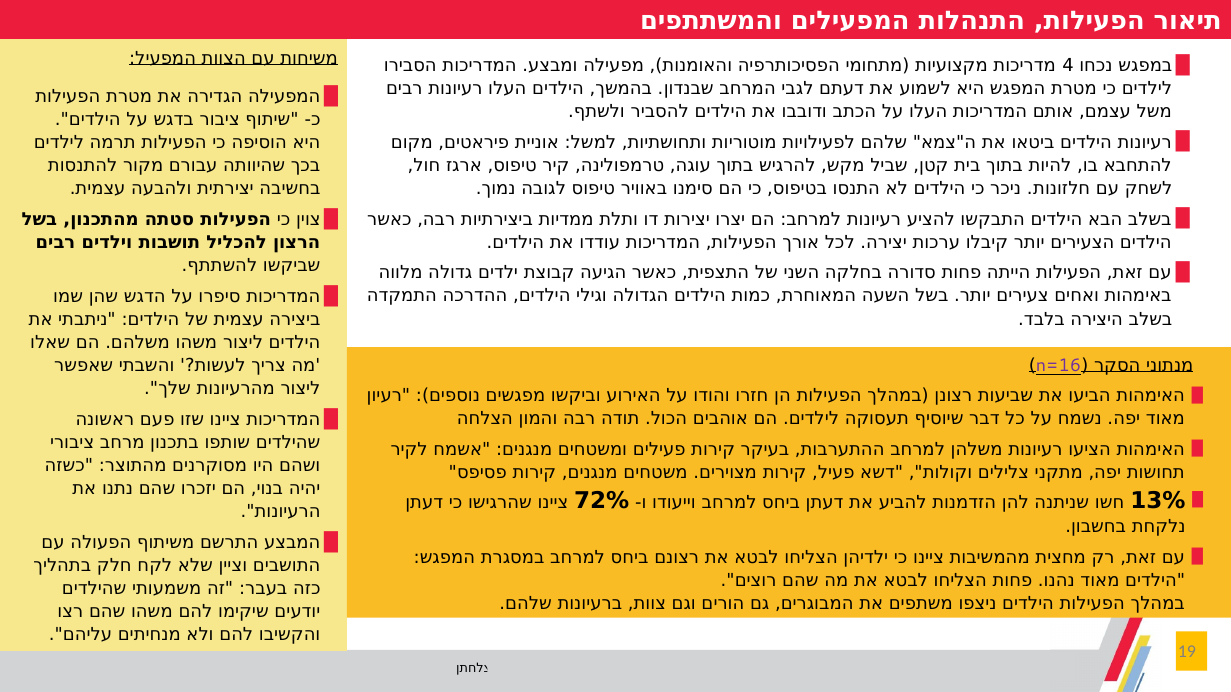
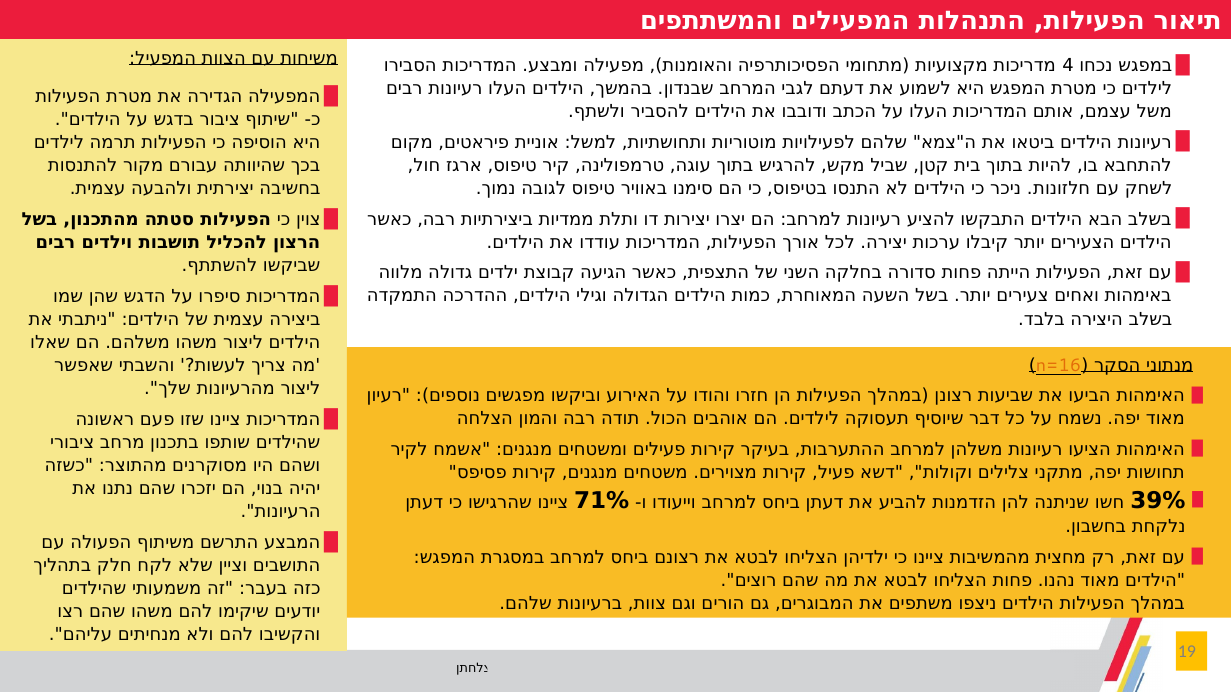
n=16 colour: purple -> orange (1059, 365)
72%: 72% -> 71% (602, 501)
13%: 13% -> 39% (1158, 501)
